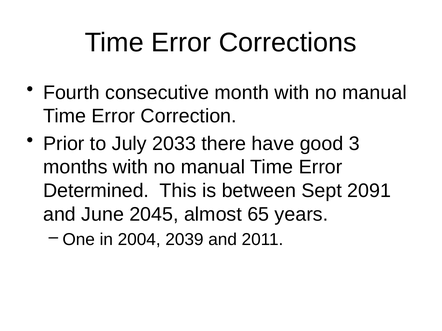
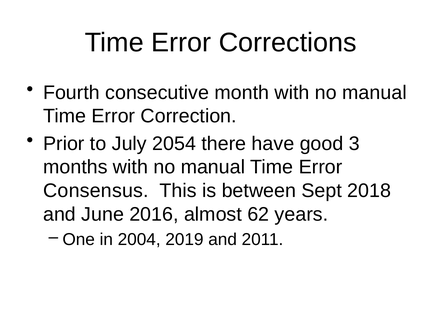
2033: 2033 -> 2054 (174, 144)
Determined: Determined -> Consensus (96, 191)
2091: 2091 -> 2018 (369, 191)
2045: 2045 -> 2016 (154, 215)
65: 65 -> 62 (258, 215)
2039: 2039 -> 2019 (184, 240)
